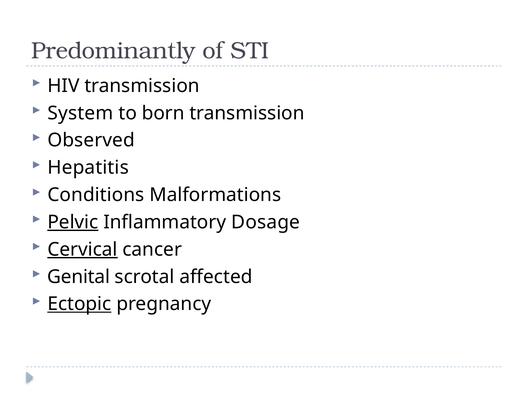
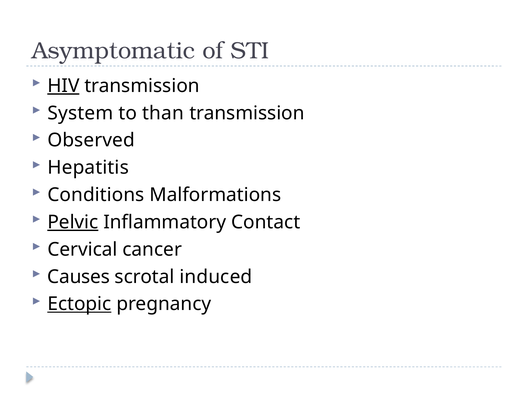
Predominantly: Predominantly -> Asymptomatic (113, 51)
HIV underline: none -> present (63, 86)
born: born -> than (163, 113)
Dosage: Dosage -> Contact (266, 222)
Cervical underline: present -> none (82, 249)
Genital: Genital -> Causes (79, 277)
affected: affected -> induced (216, 277)
